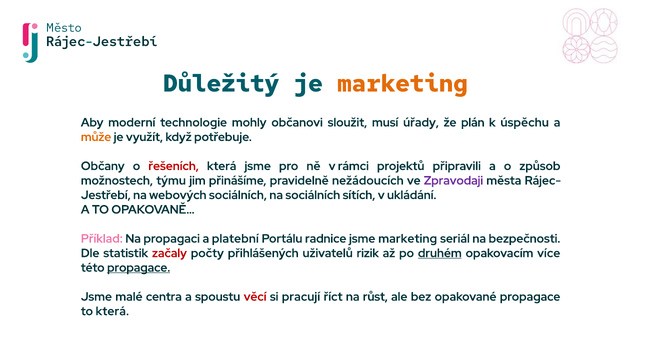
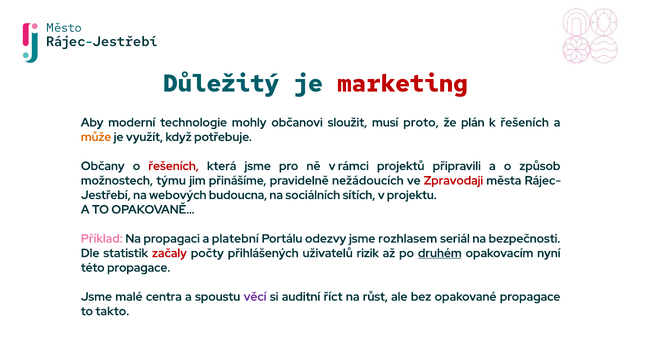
marketing colour: orange -> red (403, 84)
úřady: úřady -> proto (421, 122)
k úspěchu: úspěchu -> řešeních (525, 122)
Zpravodaji colour: purple -> red (453, 180)
webových sociálních: sociálních -> budoucna (238, 195)
ukládání: ukládání -> projektu (412, 195)
radnice: radnice -> odezvy (326, 239)
jsme marketing: marketing -> rozhlasem (408, 239)
více: více -> nyní (549, 253)
propagace underline: present -> none (139, 268)
věcí colour: red -> purple (255, 297)
pracují: pracují -> auditní (301, 297)
to která: která -> takto (112, 311)
